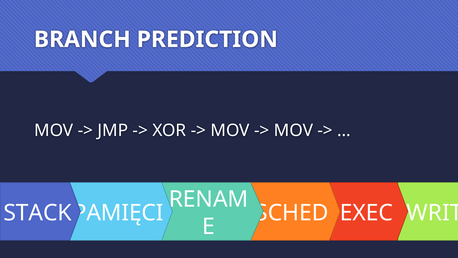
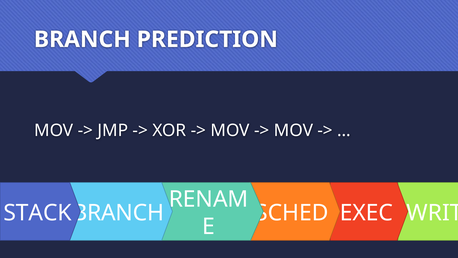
PAMIĘCI: PAMIĘCI -> BRANCH (118, 213)
